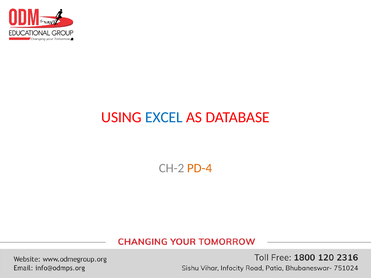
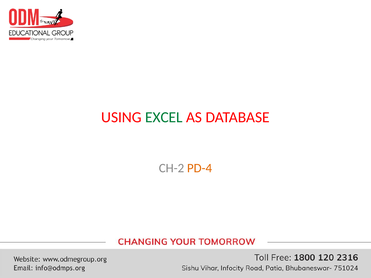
EXCEL colour: blue -> green (164, 117)
